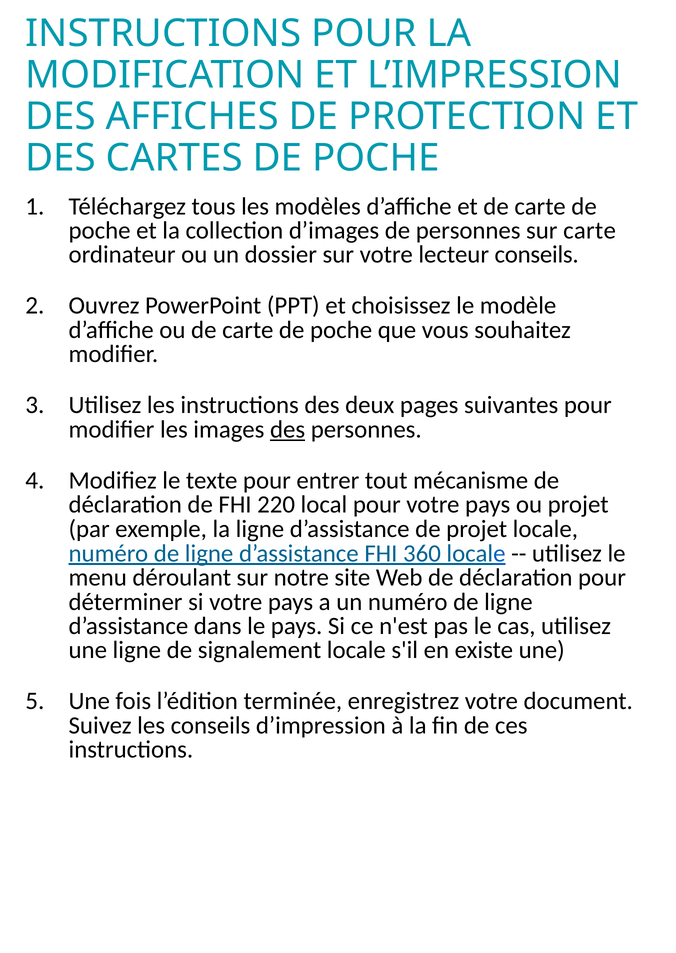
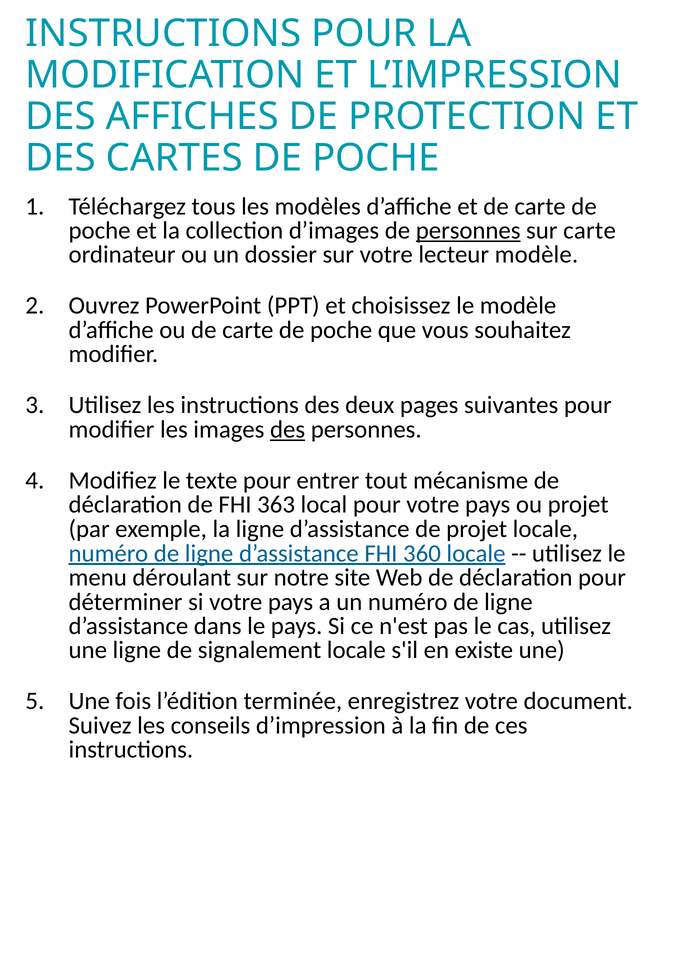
personnes underline: none -> present (468, 231)
lecteur conseils: conseils -> modèle (536, 255)
220: 220 -> 363 (276, 505)
